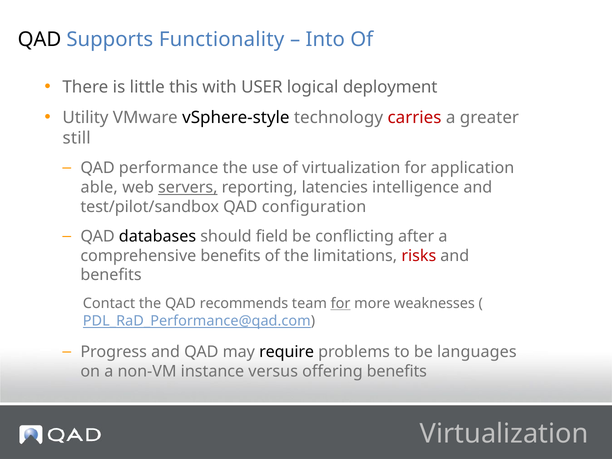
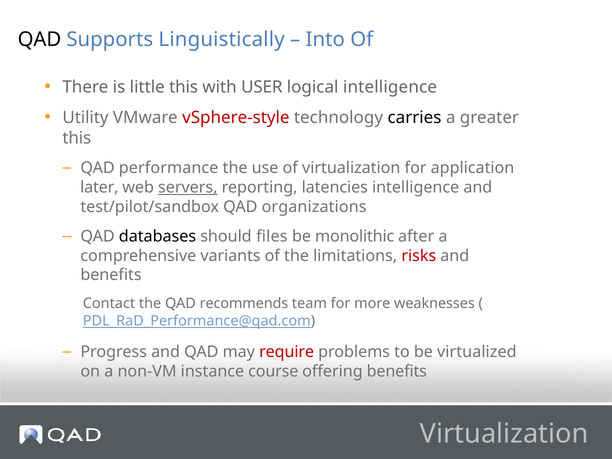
Functionality: Functionality -> Linguistically (222, 40)
logical deployment: deployment -> intelligence (390, 87)
vSphere-style colour: black -> red (236, 118)
carries colour: red -> black (415, 118)
still: still -> this (77, 138)
able: able -> later (99, 187)
configuration: configuration -> organizations (314, 207)
field: field -> files (272, 236)
conflicting: conflicting -> monolithic (355, 236)
comprehensive benefits: benefits -> variants (230, 256)
for underline: present -> none (341, 304)
require colour: black -> red (287, 352)
languages: languages -> virtualized (477, 352)
versus: versus -> course (273, 371)
